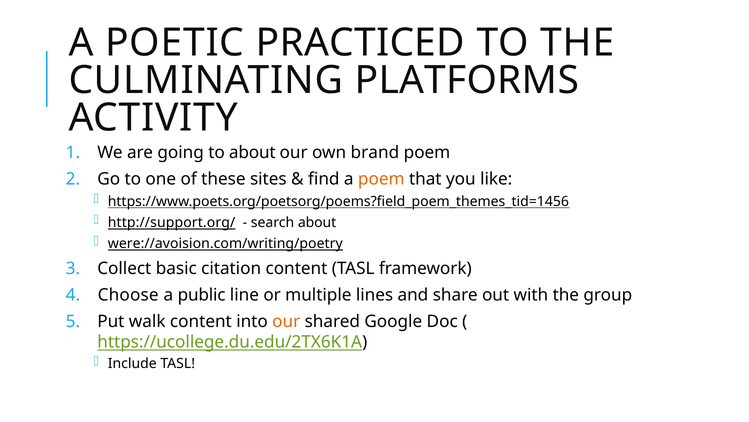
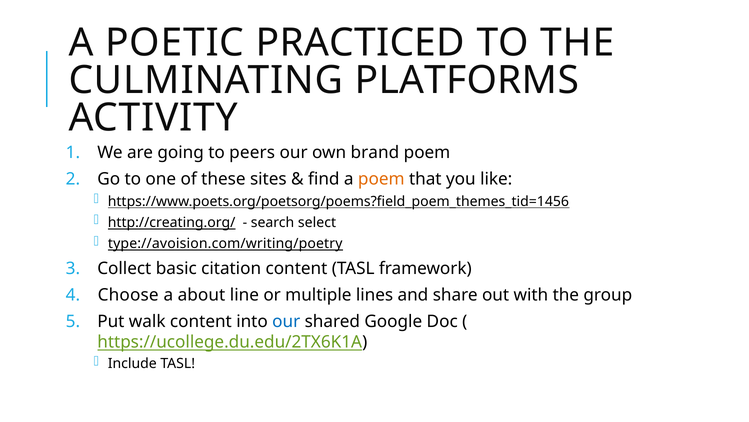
to about: about -> peers (252, 152)
http://support.org/: http://support.org/ -> http://creating.org/ (172, 222)
search about: about -> select (317, 222)
were://avoision.com/writing/poetry: were://avoision.com/writing/poetry -> type://avoision.com/writing/poetry (225, 243)
public: public -> about (201, 295)
our colour: orange -> blue (286, 321)
